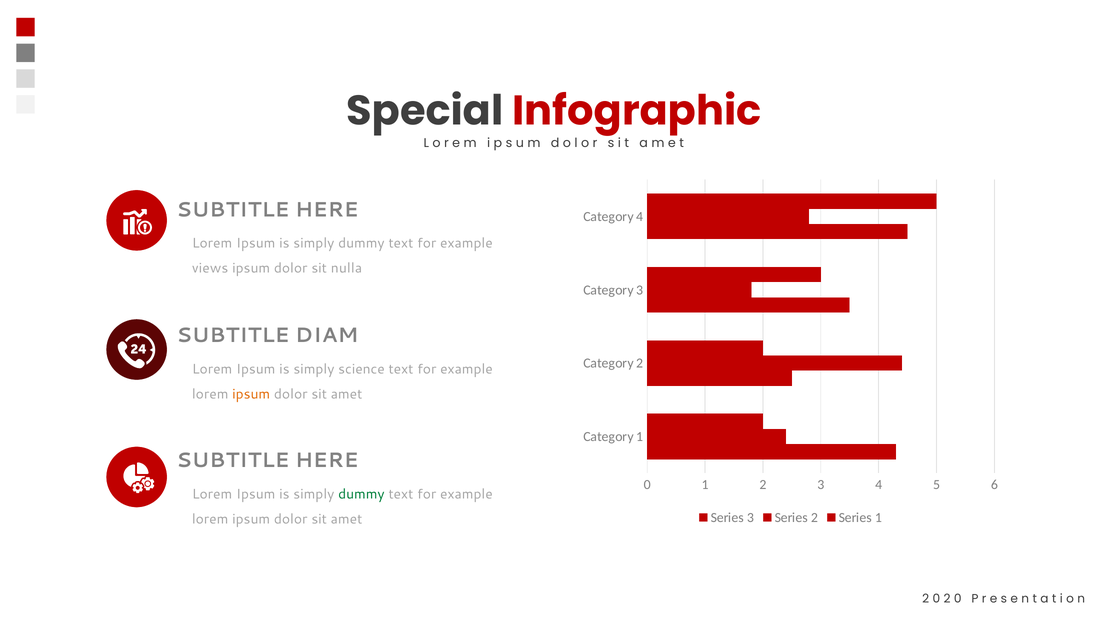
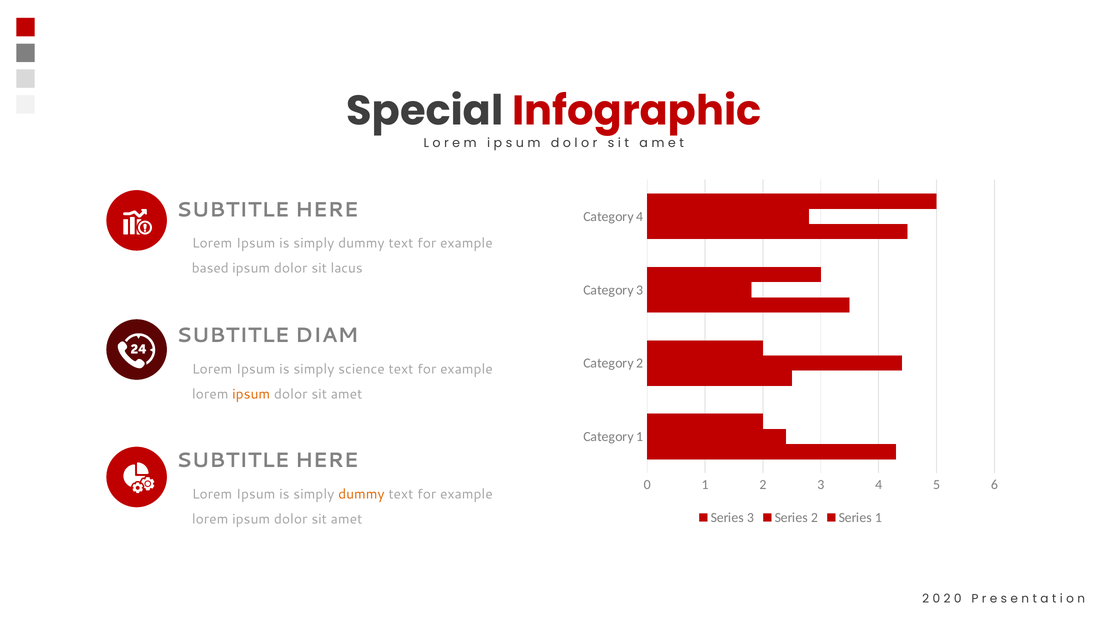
views: views -> based (210, 268)
nulla: nulla -> lacus (347, 268)
dummy colour: green -> orange (361, 494)
